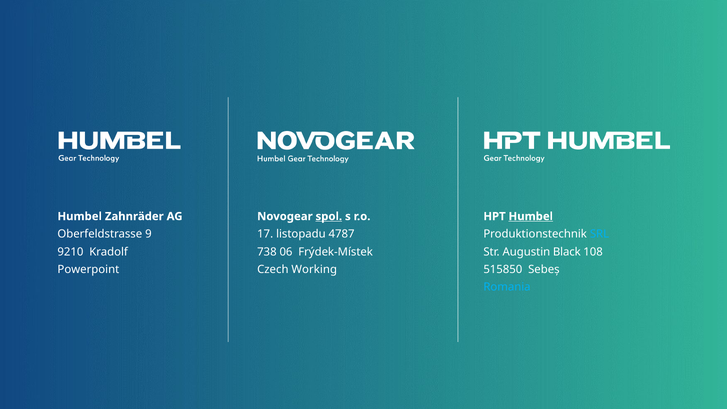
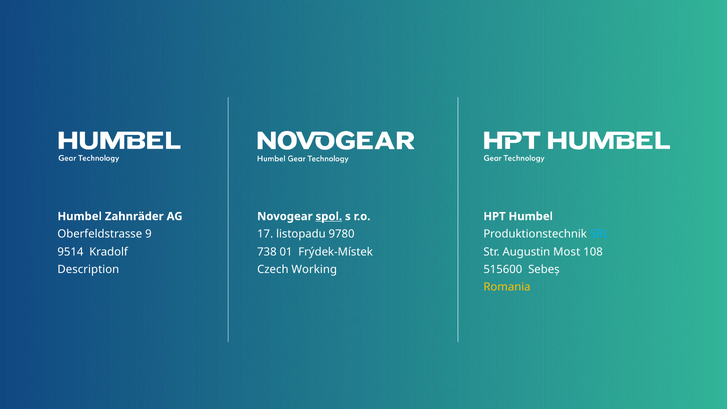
Humbel underline: present -> none (531, 216)
4787: 4787 -> 9780 (342, 234)
9210: 9210 -> 9514 (70, 252)
06: 06 -> 01 (286, 252)
Black: Black -> Most (567, 252)
Powerpoint: Powerpoint -> Description (88, 270)
515850: 515850 -> 515600 (503, 270)
Romania colour: light blue -> yellow (507, 287)
